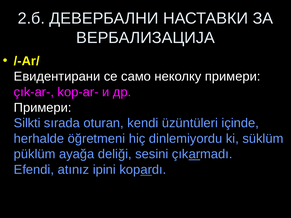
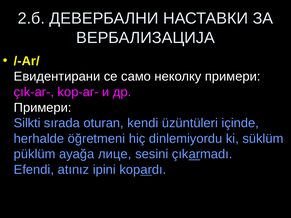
deliği: deliği -> лице (115, 154)
